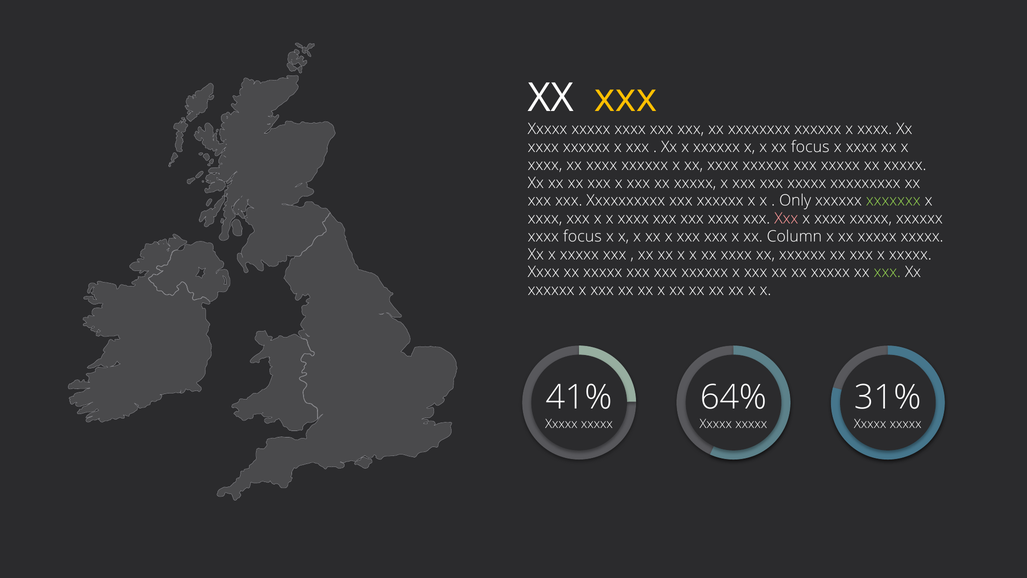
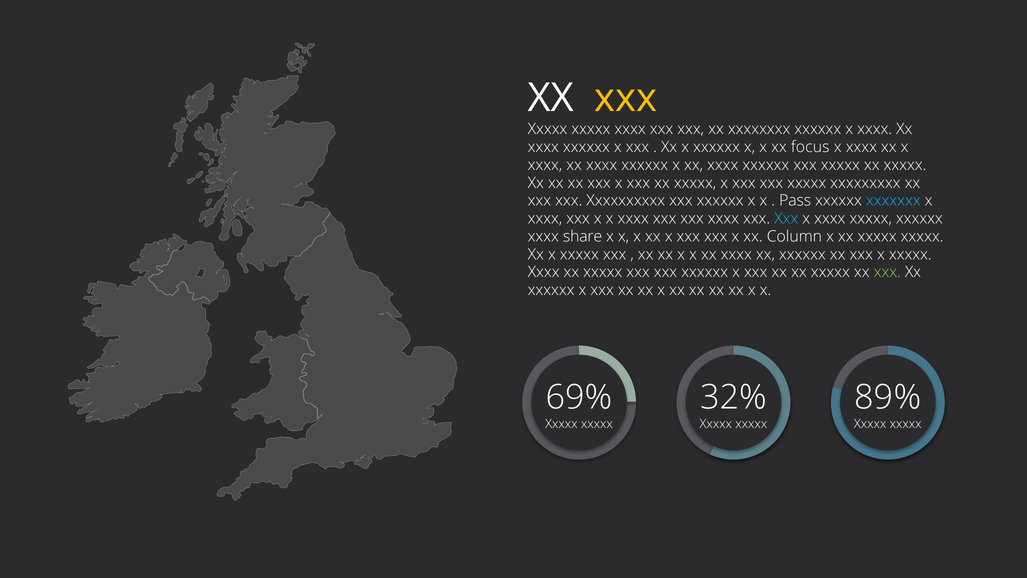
Only: Only -> Pass (795, 201)
xxxxxxx colour: light green -> light blue (893, 201)
Xxx colour: pink -> light blue (786, 219)
xxxx focus: focus -> share (583, 236)
41%: 41% -> 69% (579, 397)
64%: 64% -> 32% (733, 397)
31%: 31% -> 89% (888, 397)
